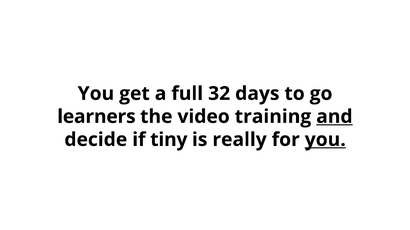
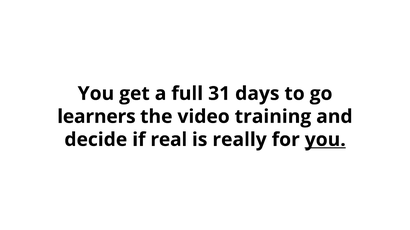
32: 32 -> 31 (219, 94)
and underline: present -> none (334, 117)
tiny: tiny -> real (169, 140)
